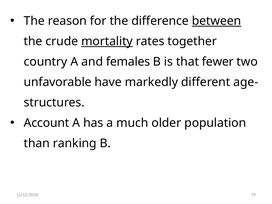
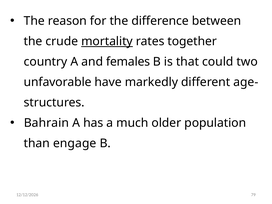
between underline: present -> none (217, 21)
fewer: fewer -> could (218, 62)
Account: Account -> Bahrain (46, 123)
ranking: ranking -> engage (75, 143)
